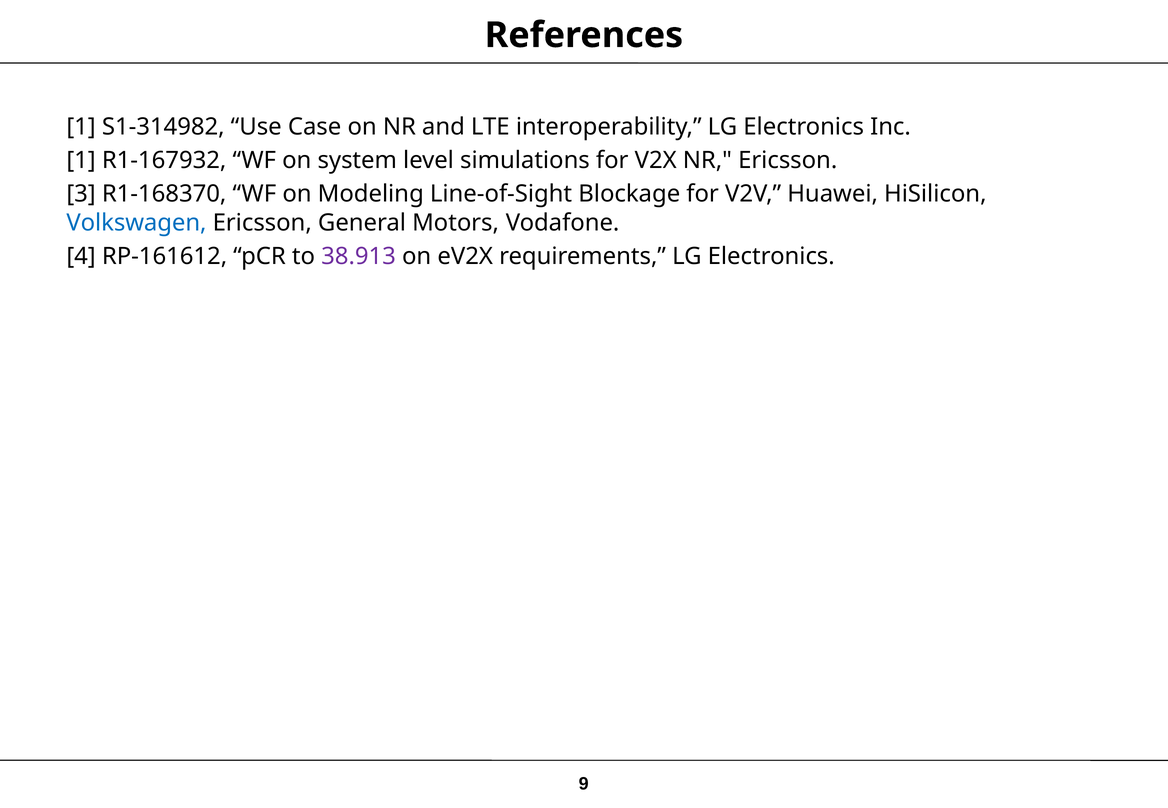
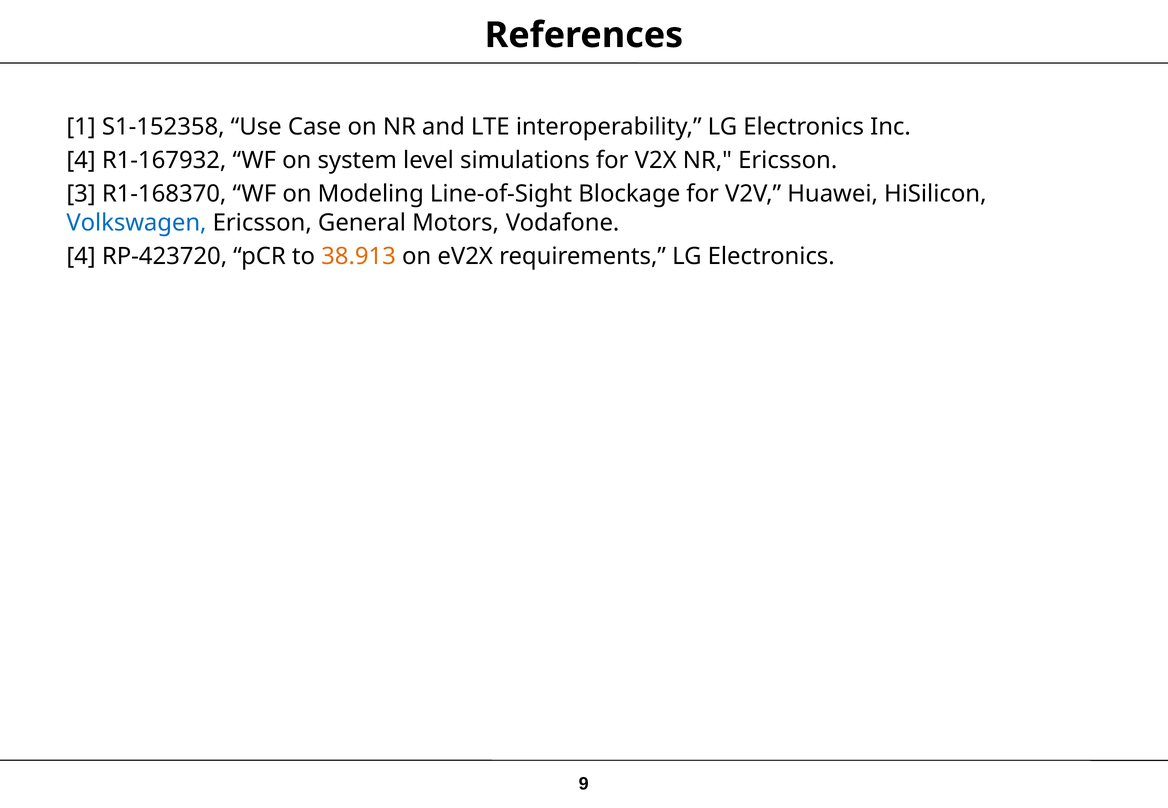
S1-314982: S1-314982 -> S1-152358 (163, 127)
1: 1 -> 4 (81, 161)
RP-161612: RP-161612 -> RP-423720 (165, 256)
38.913 colour: purple -> orange (359, 256)
